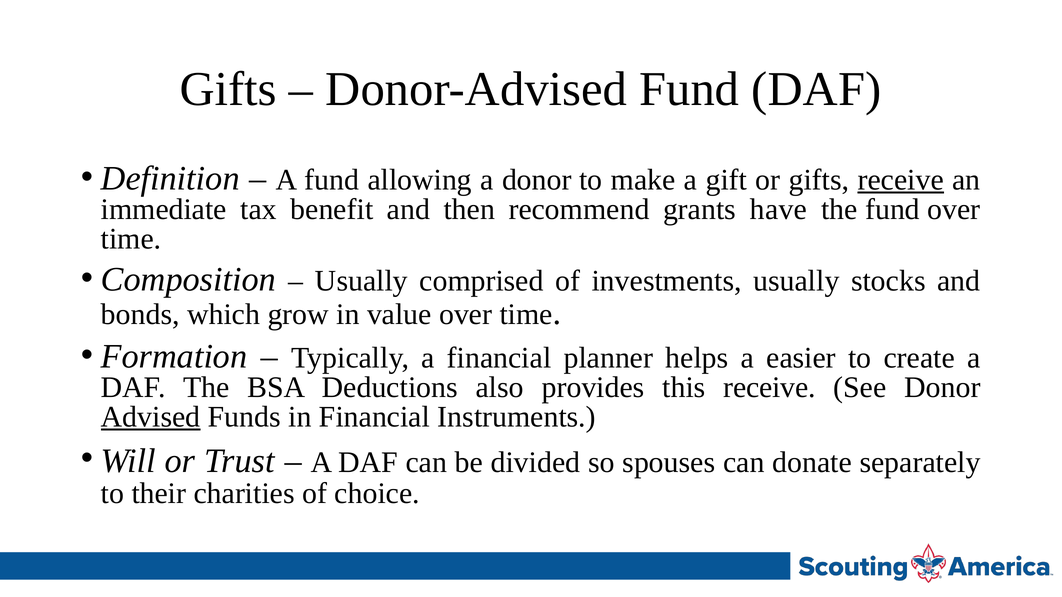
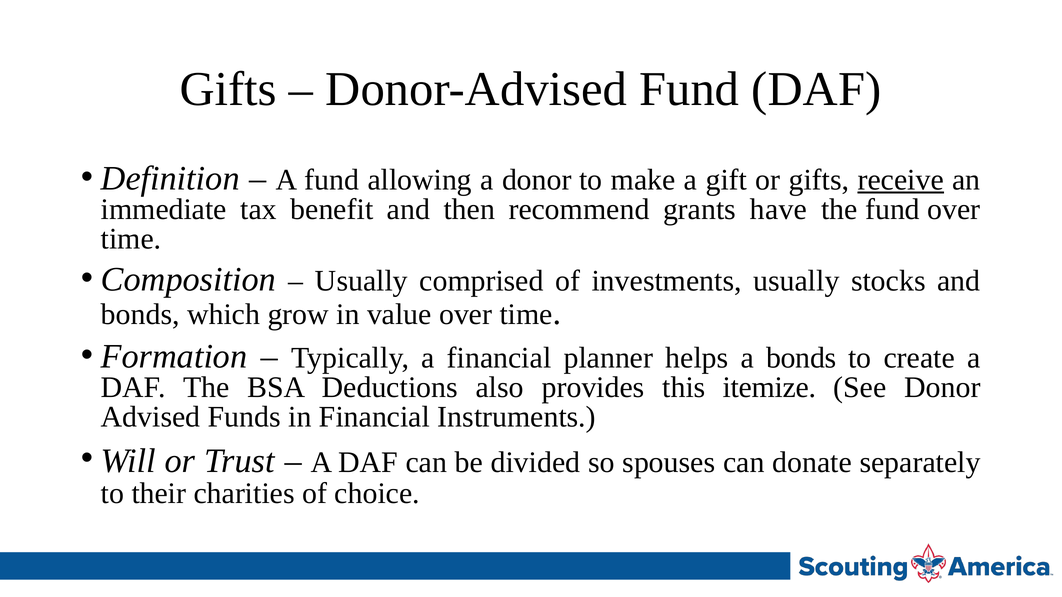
a easier: easier -> bonds (801, 358)
this receive: receive -> itemize (770, 388)
Advised underline: present -> none (151, 417)
